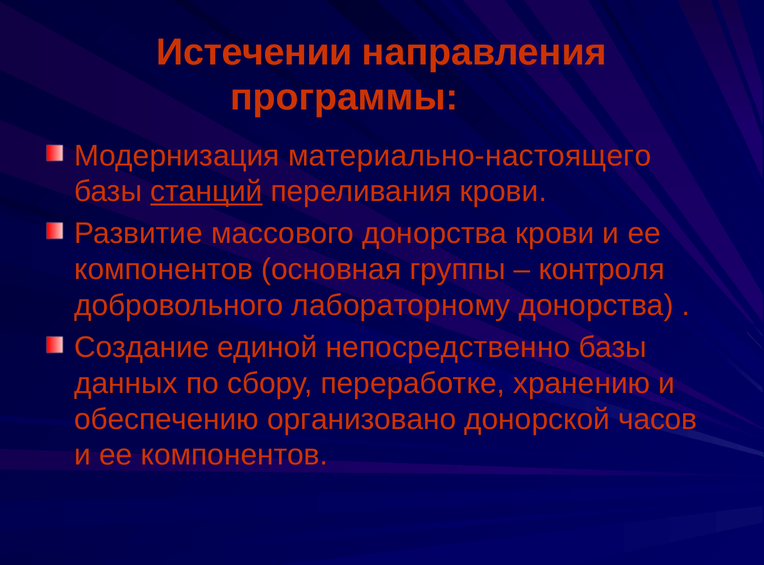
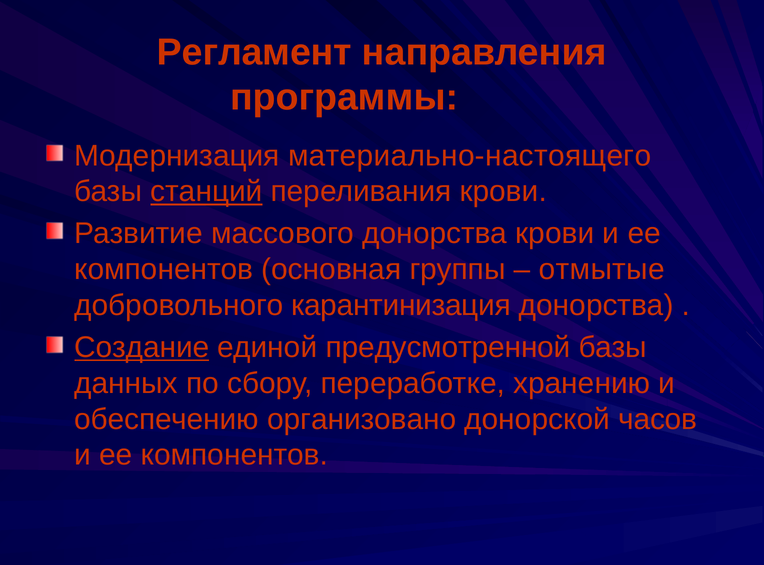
Истечении: Истечении -> Регламент (254, 52)
контроля: контроля -> отмытые (602, 269)
лабораторному: лабораторному -> карантинизация (401, 305)
Создание underline: none -> present (142, 347)
непосредственно: непосредственно -> предусмотренной (448, 347)
